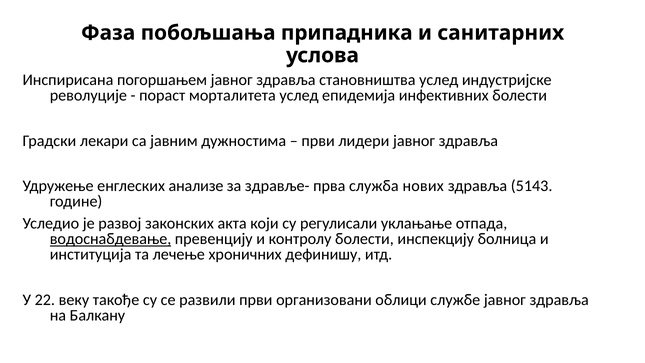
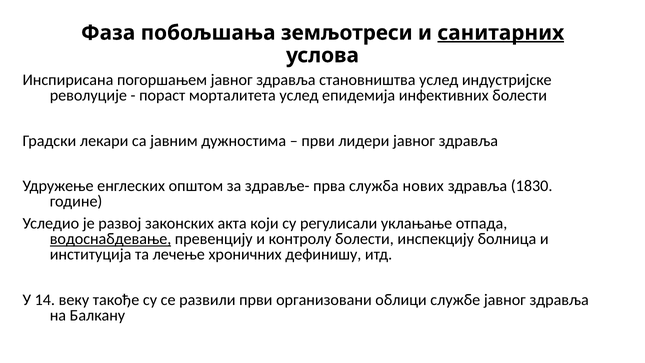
припадника: припадника -> земљотреси (347, 33)
санитарних underline: none -> present (501, 33)
анализе: анализе -> општом (196, 186)
5143: 5143 -> 1830 (532, 186)
22: 22 -> 14 (45, 300)
